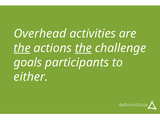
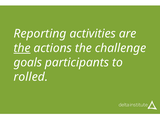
Overhead: Overhead -> Reporting (40, 34)
the underline: present -> none (83, 48)
either: either -> rolled (31, 77)
